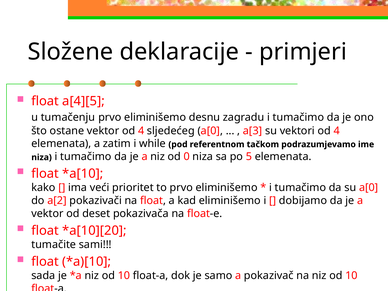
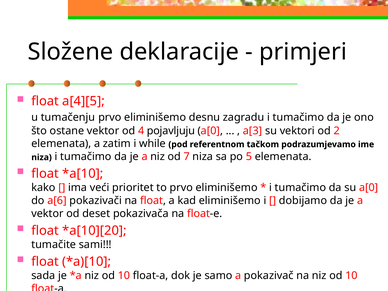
sljedećeg: sljedećeg -> pojavljuju (171, 131)
vektori od 4: 4 -> 2 (337, 131)
0: 0 -> 7 (187, 157)
a[2: a[2 -> a[6 (57, 201)
